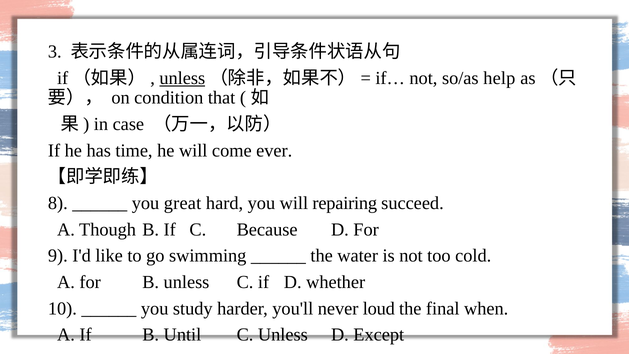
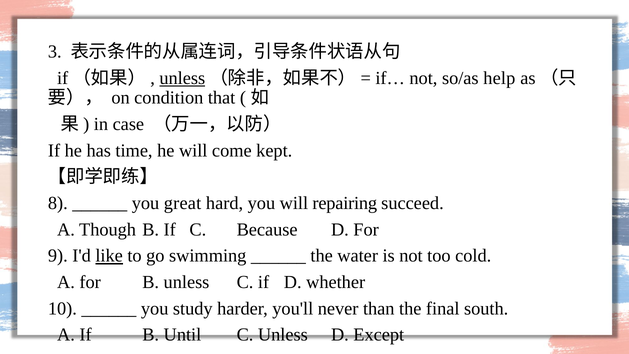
ever: ever -> kept (274, 150)
like underline: none -> present (109, 256)
loud: loud -> than (379, 308)
when: when -> south (486, 308)
